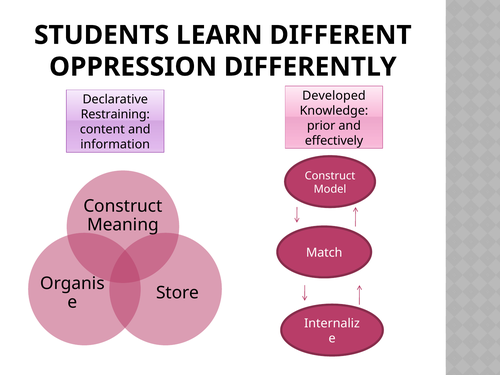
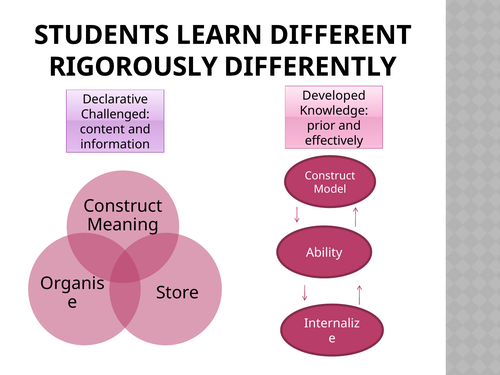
OPPRESSION: OPPRESSION -> RIGOROUSLY (133, 67)
Restraining: Restraining -> Challenged (115, 114)
Match: Match -> Ability (324, 253)
